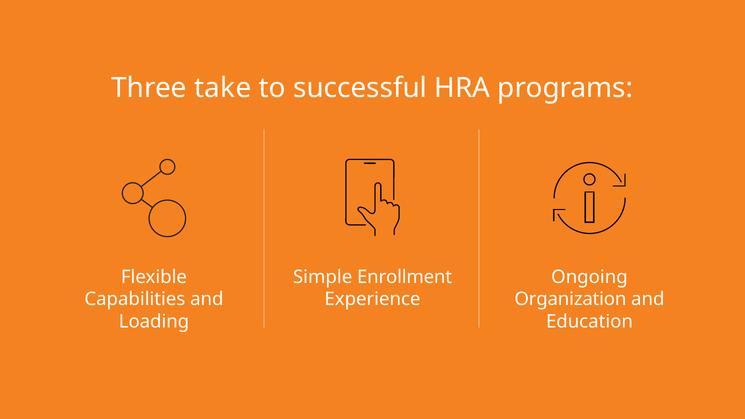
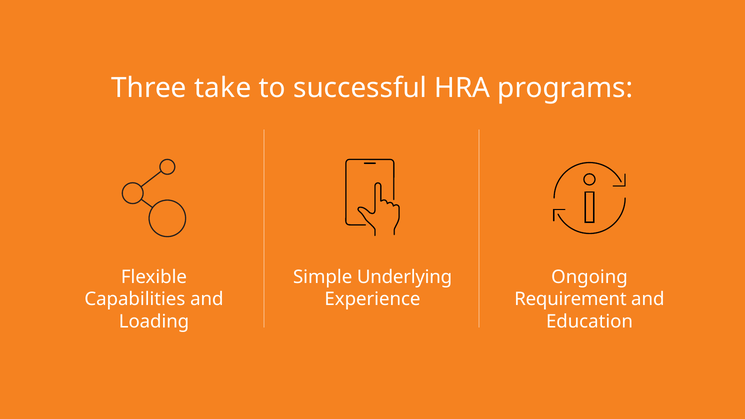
Enrollment: Enrollment -> Underlying (405, 277)
Organization: Organization -> Requirement (570, 299)
